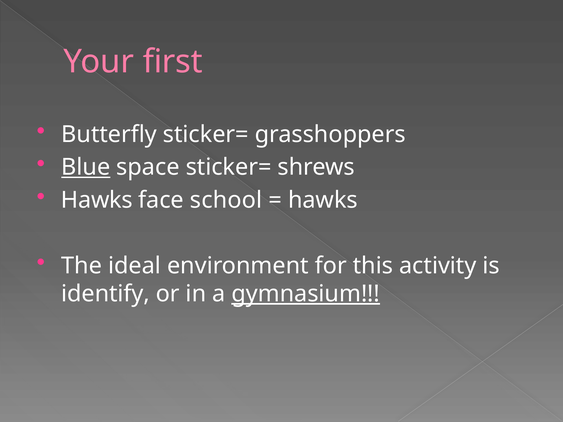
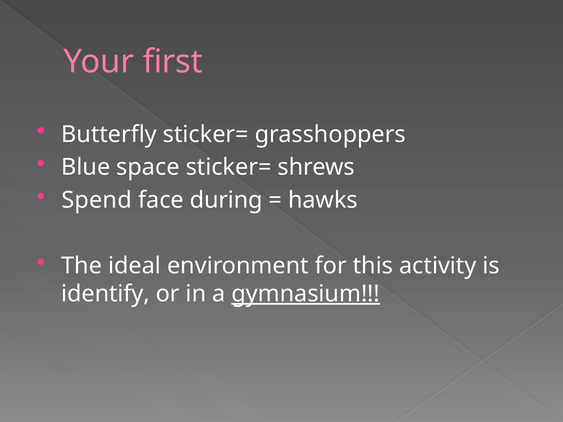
Blue underline: present -> none (86, 167)
Hawks: Hawks -> Spend (97, 200)
school: school -> during (226, 200)
